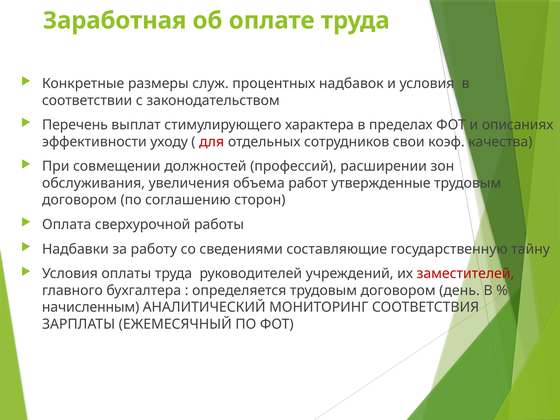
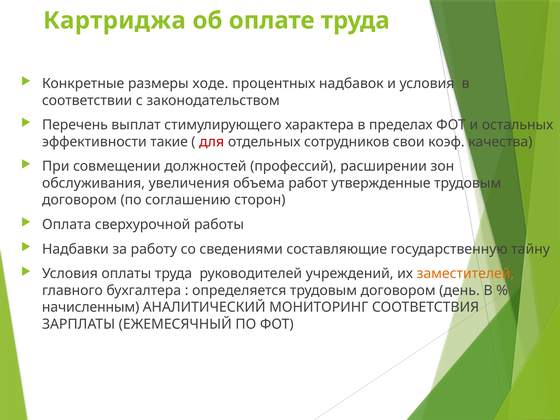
Заработная: Заработная -> Картриджа (114, 21)
служ: служ -> ходе (210, 84)
описаниях: описаниях -> остальных (518, 125)
уходу: уходу -> такие (169, 142)
заместителей colour: red -> orange (465, 274)
